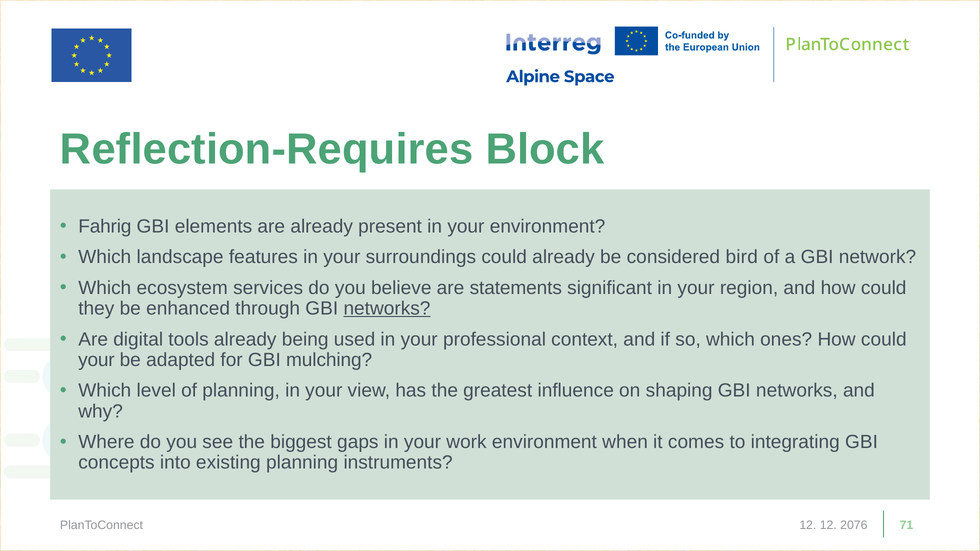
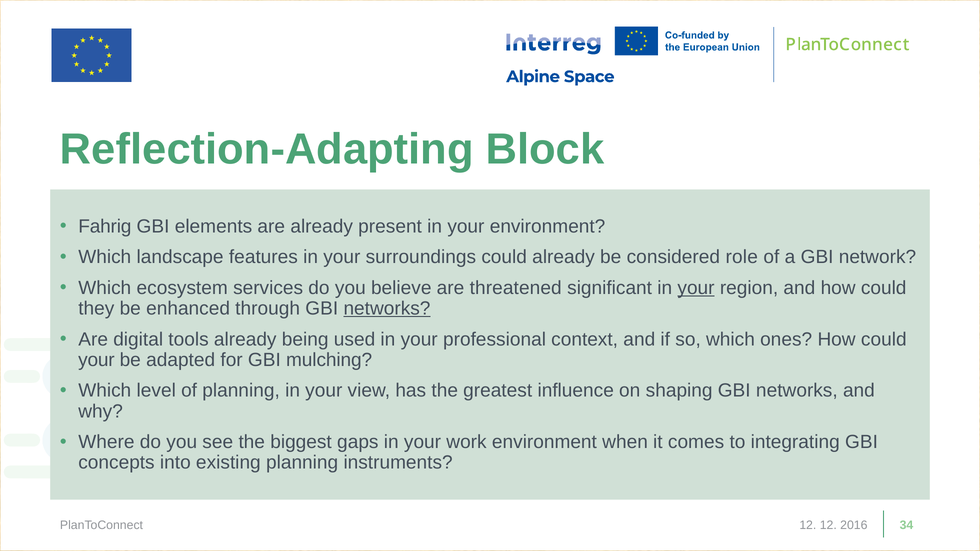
Reflection-Requires: Reflection-Requires -> Reflection-Adapting (267, 149)
bird: bird -> role (742, 257)
statements: statements -> threatened (516, 288)
your underline: none -> present (696, 288)
2076: 2076 -> 2016 (854, 525)
71: 71 -> 34 (906, 525)
